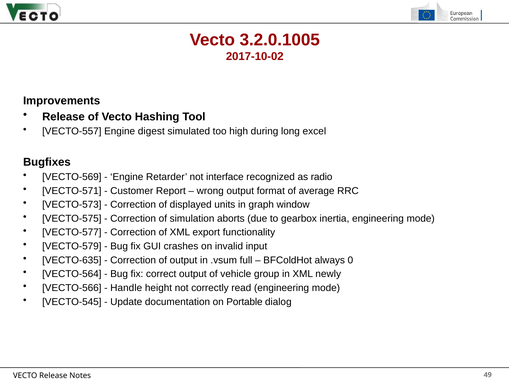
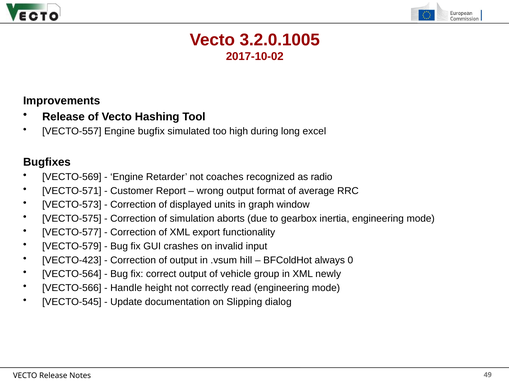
digest: digest -> bugfix (151, 131)
interface: interface -> coaches (225, 177)
VECTO-635: VECTO-635 -> VECTO-423 (72, 260)
full: full -> hill (246, 260)
Portable: Portable -> Slipping (244, 302)
